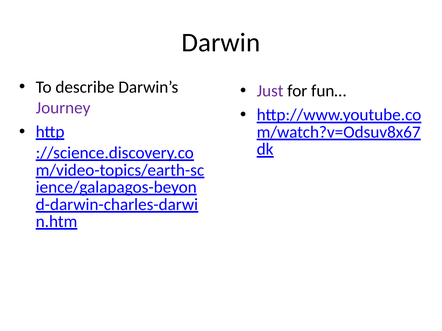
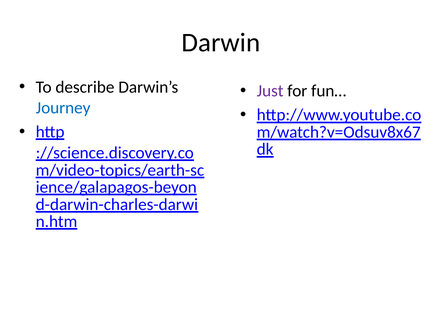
Journey colour: purple -> blue (63, 108)
